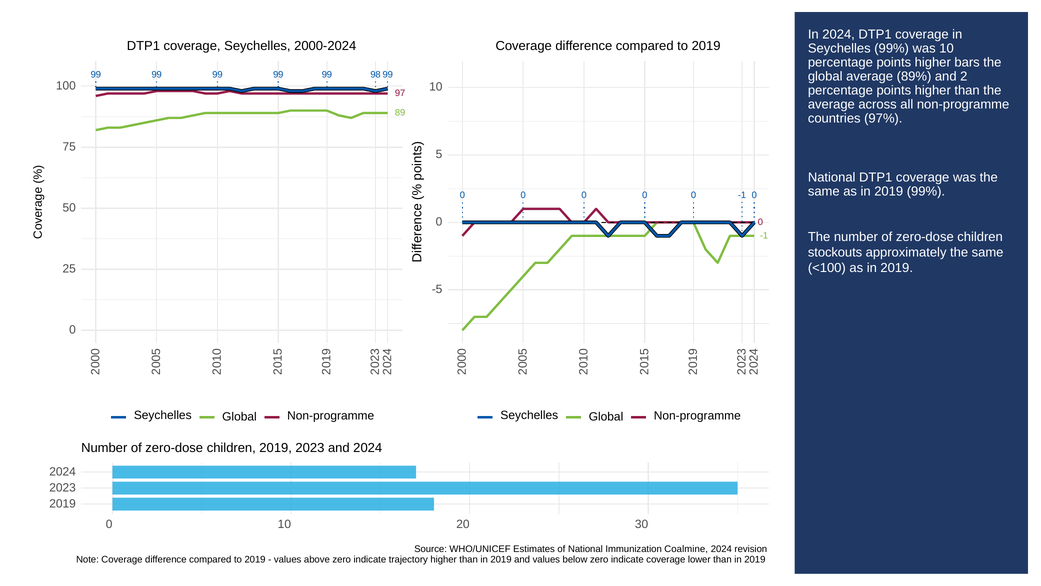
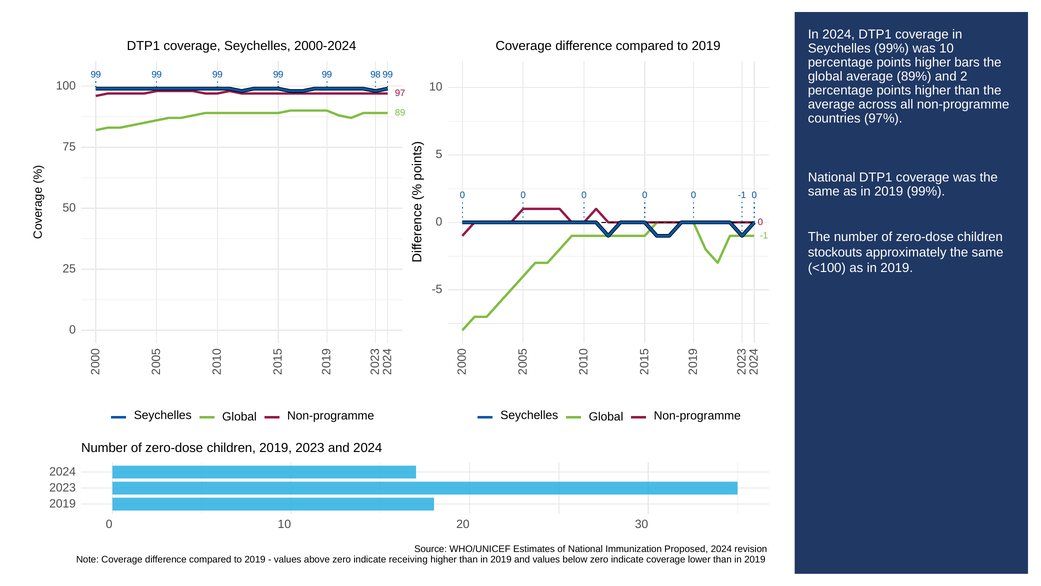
Coalmine: Coalmine -> Proposed (686, 549)
trajectory: trajectory -> receiving (408, 559)
